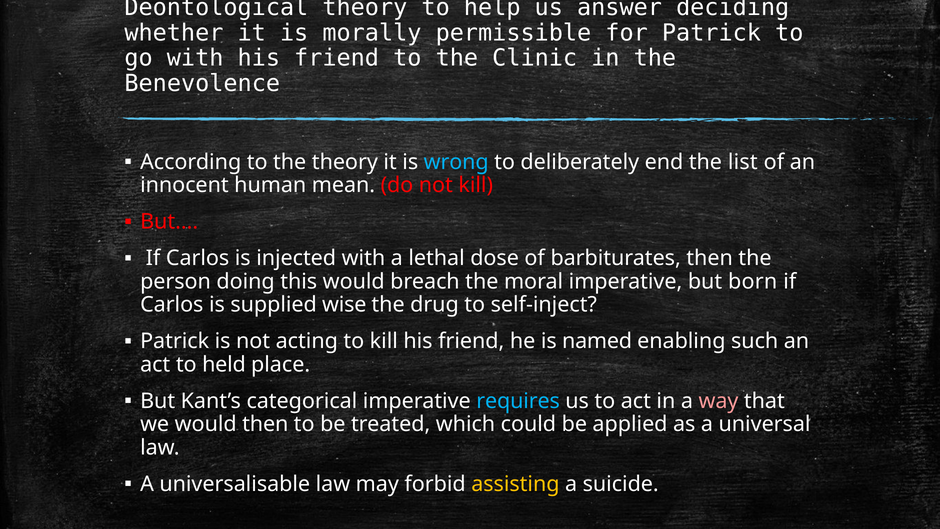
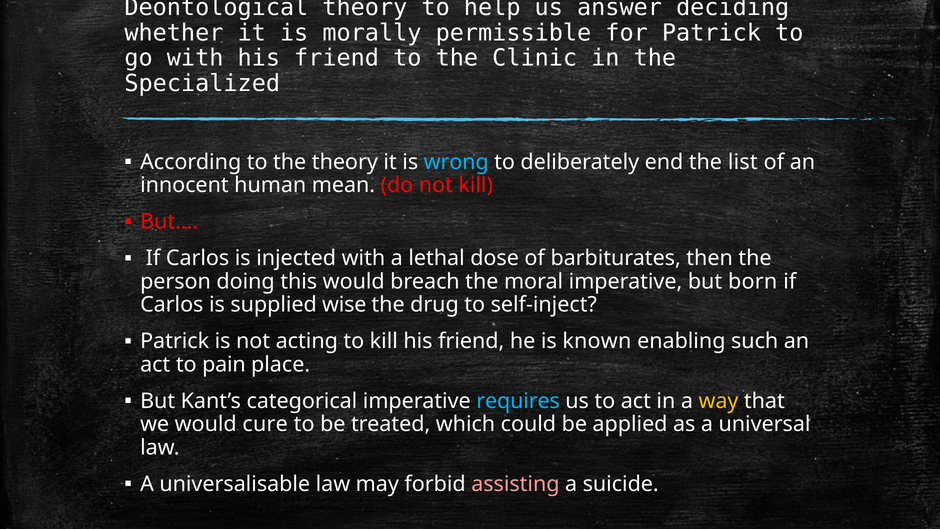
Benevolence: Benevolence -> Specialized (202, 84)
named: named -> known (597, 341)
held: held -> pain (224, 364)
way colour: pink -> yellow (718, 401)
would then: then -> cure (265, 424)
assisting colour: yellow -> pink (515, 484)
